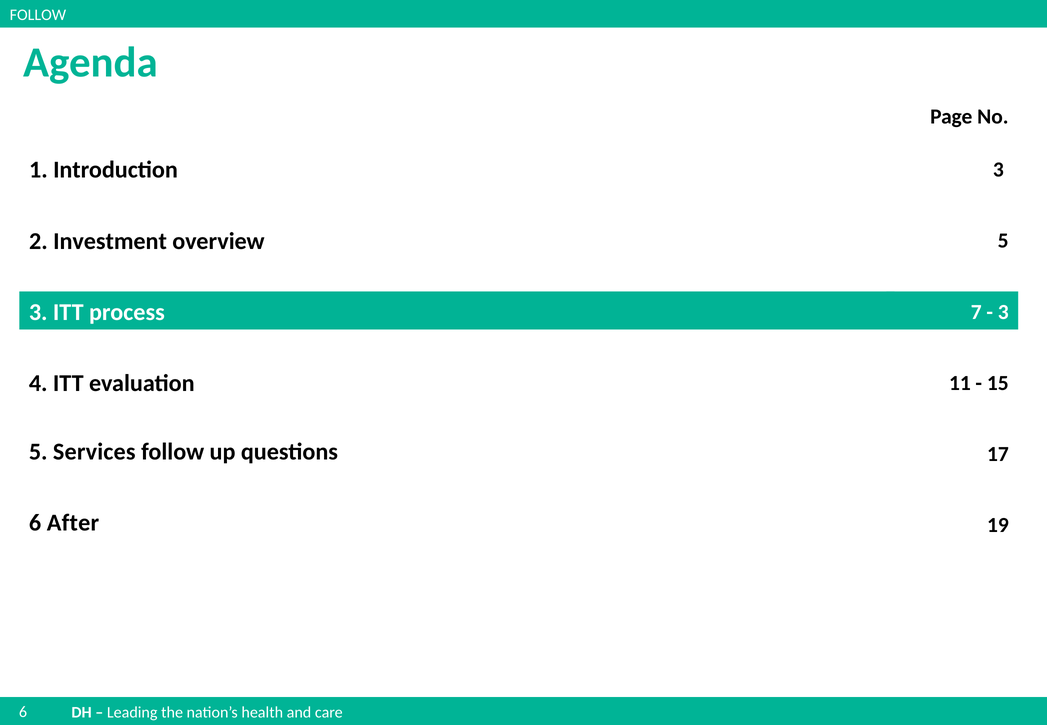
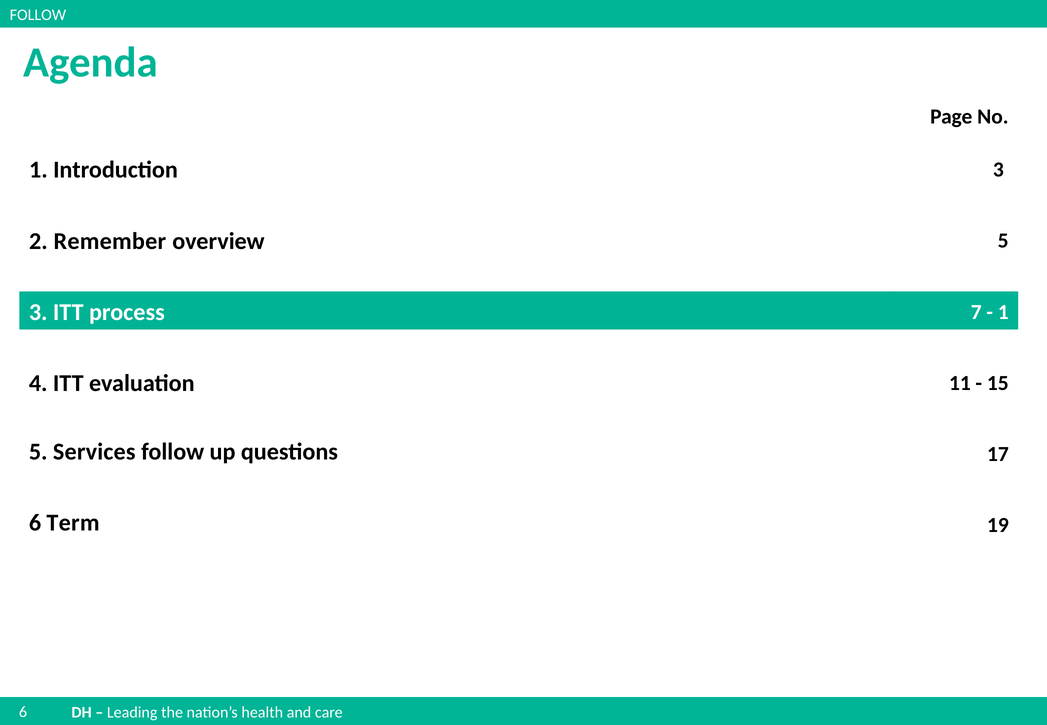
Investment: Investment -> Remember (110, 241)
3: 3 -> 1 (1003, 312)
After: After -> Term (73, 523)
